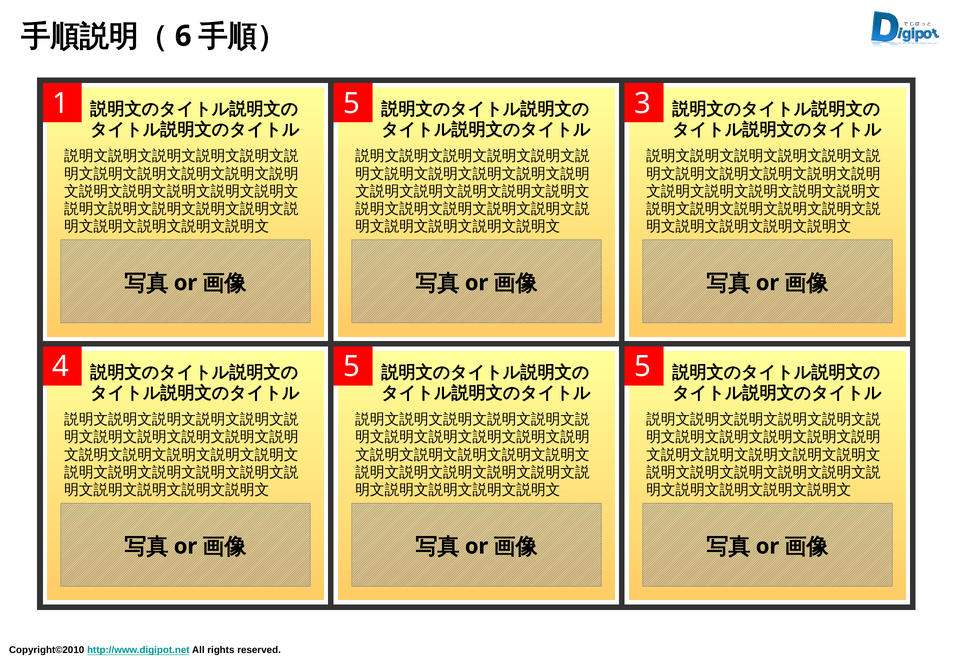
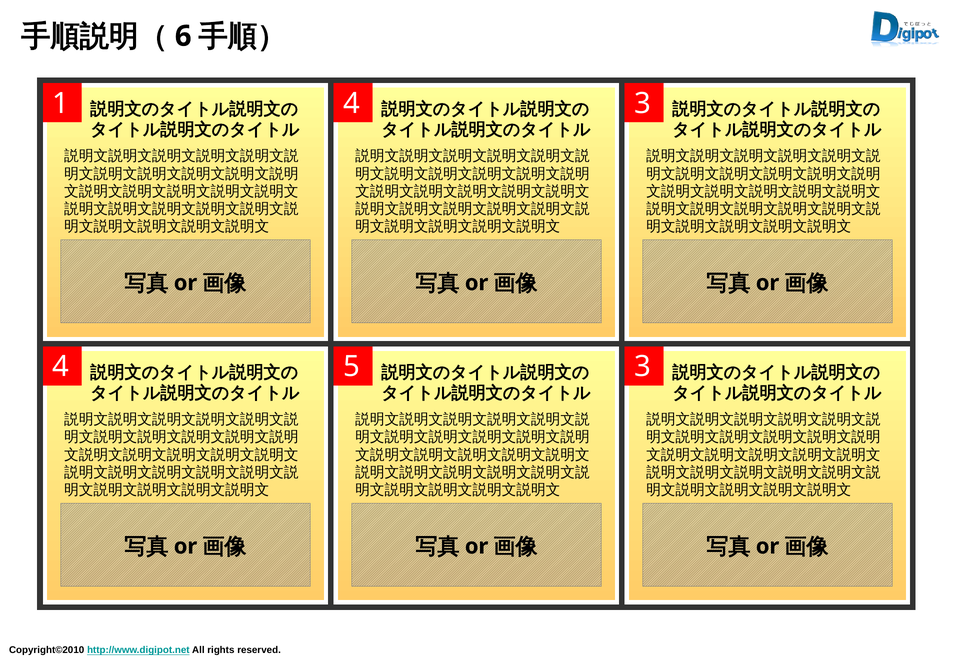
1 5: 5 -> 4 (352, 103)
5 5: 5 -> 3 (643, 367)
